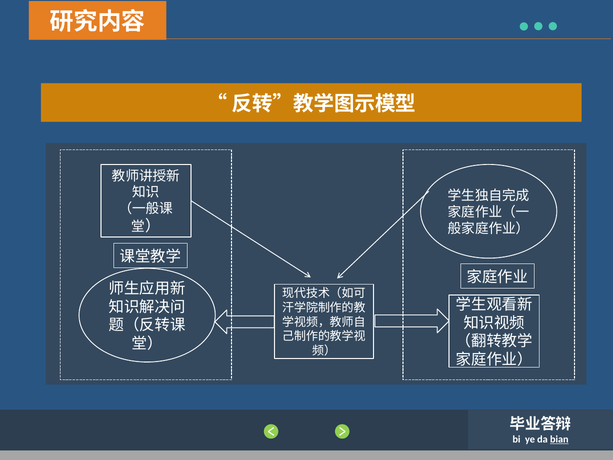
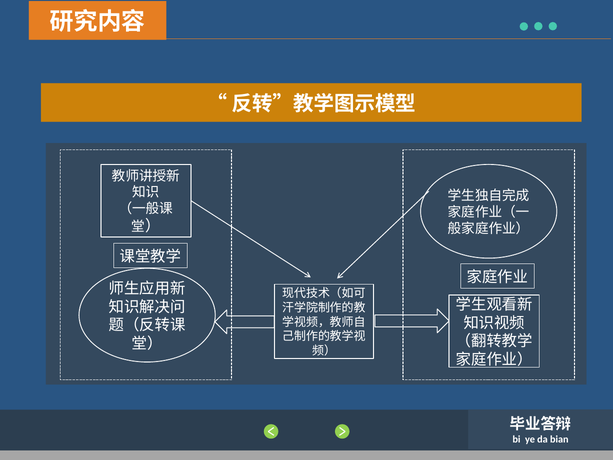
bian underline: present -> none (559, 439)
